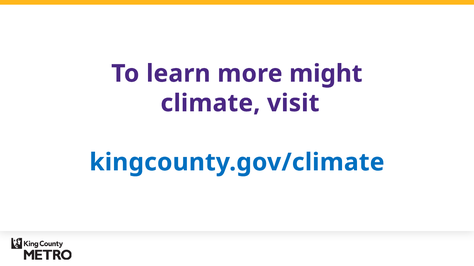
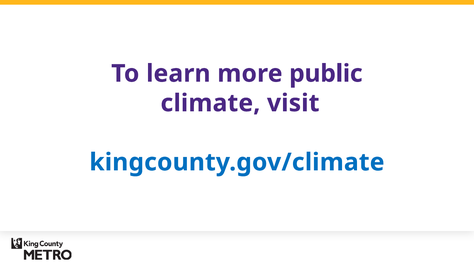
might: might -> public (326, 74)
